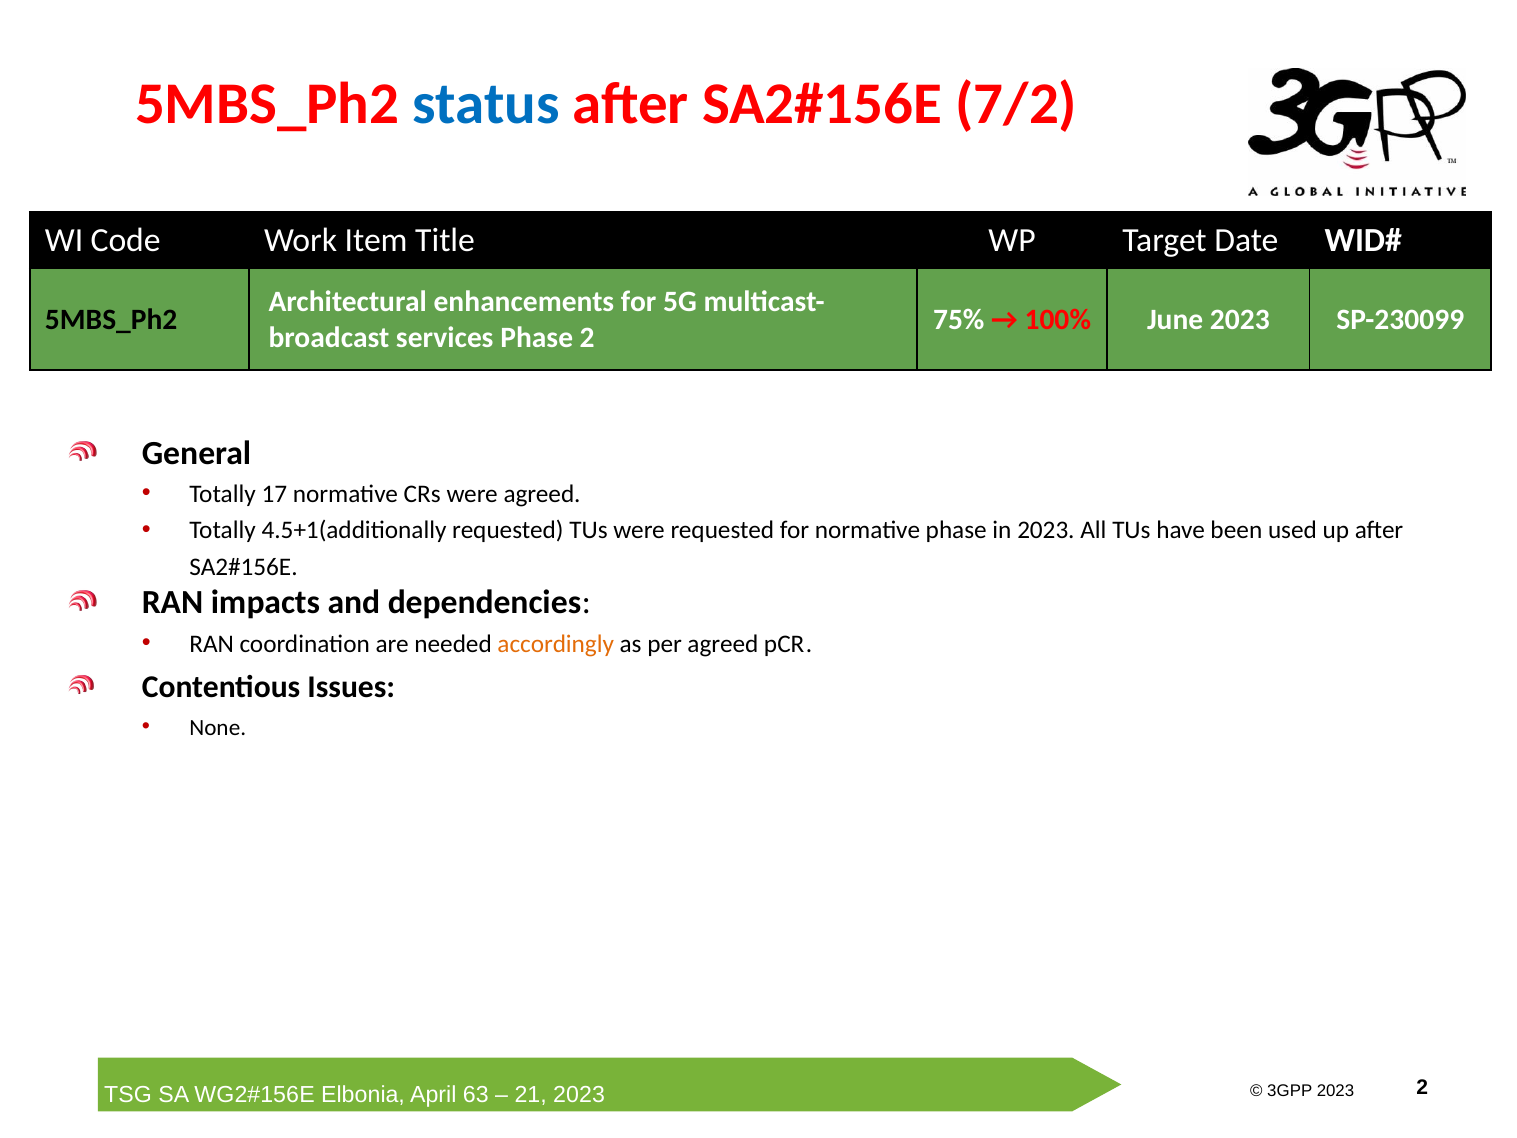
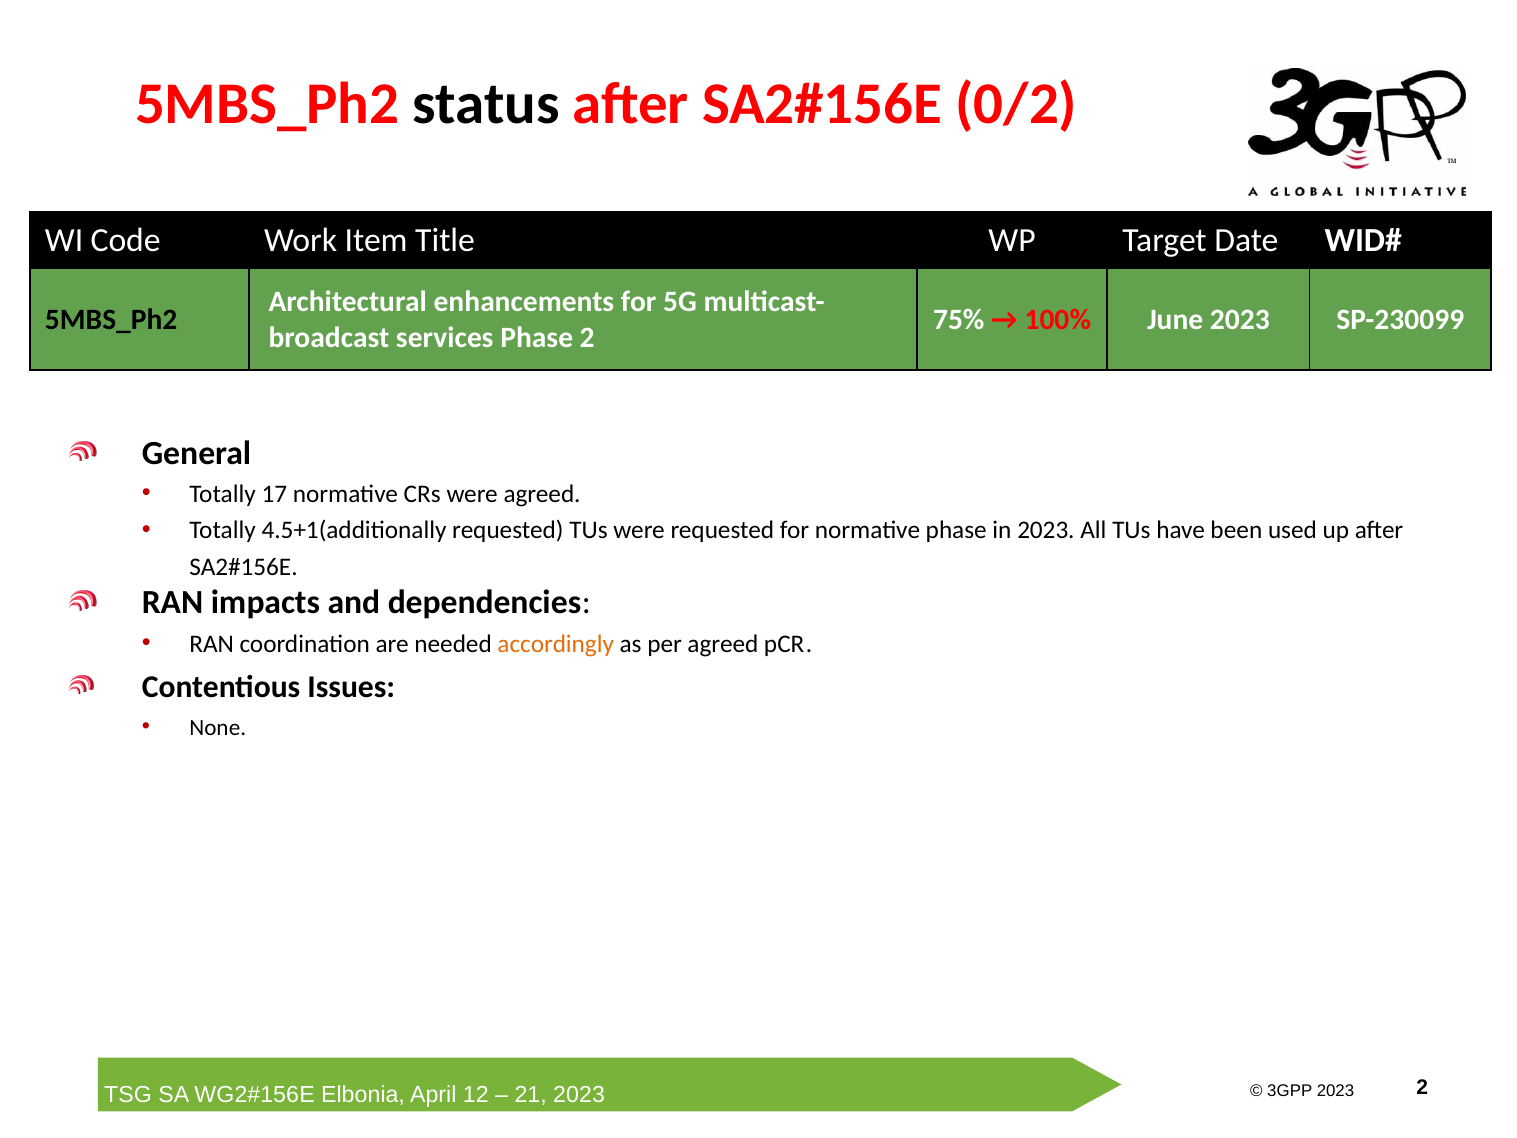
status colour: blue -> black (486, 104)
7/2: 7/2 -> 0/2 (1016, 104)
63: 63 -> 12 (476, 1095)
